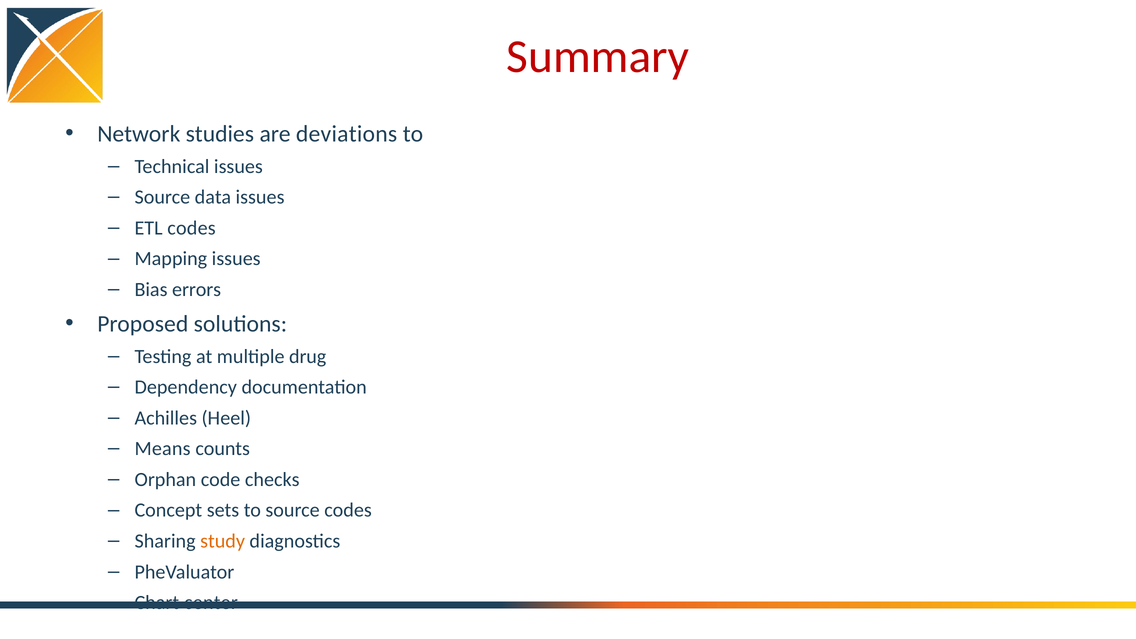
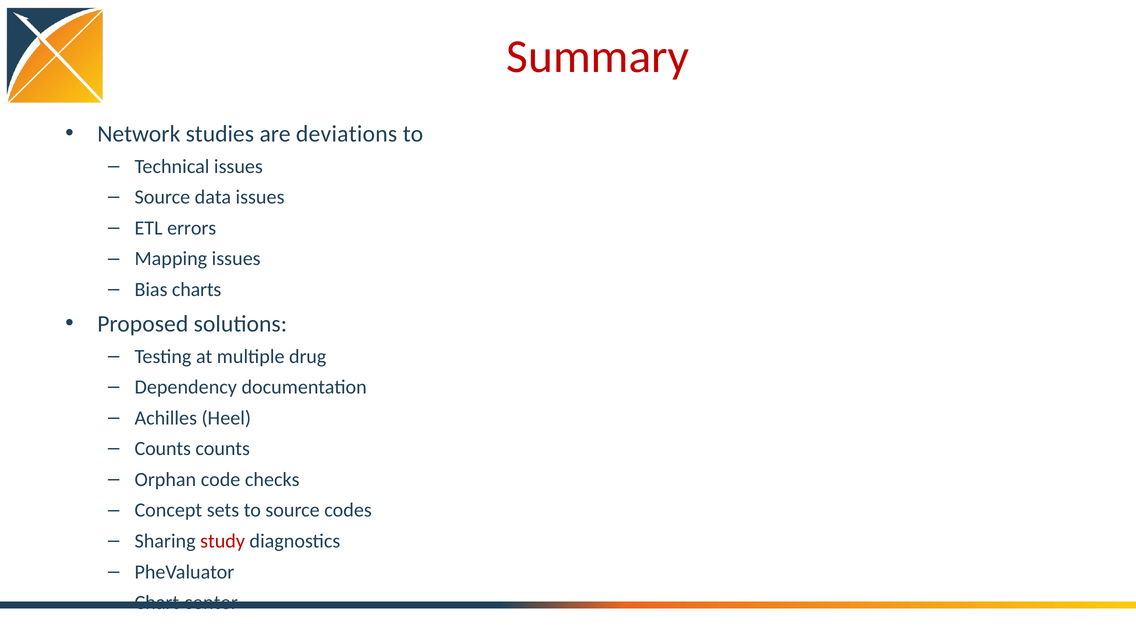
ETL codes: codes -> errors (192, 228)
errors: errors -> charts (197, 290)
Means: Means -> Counts (163, 449)
study colour: orange -> red (223, 541)
